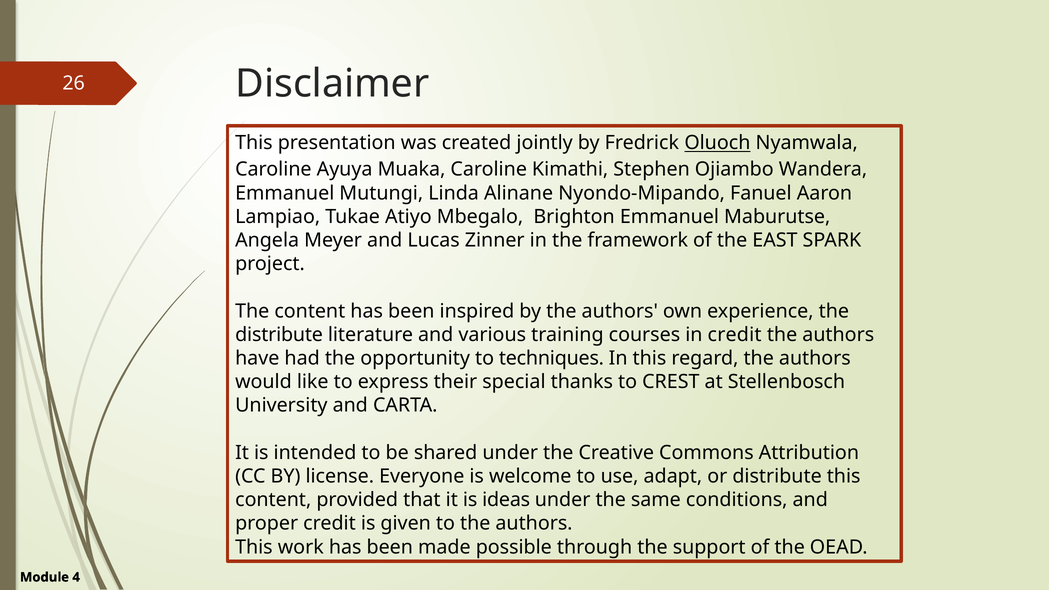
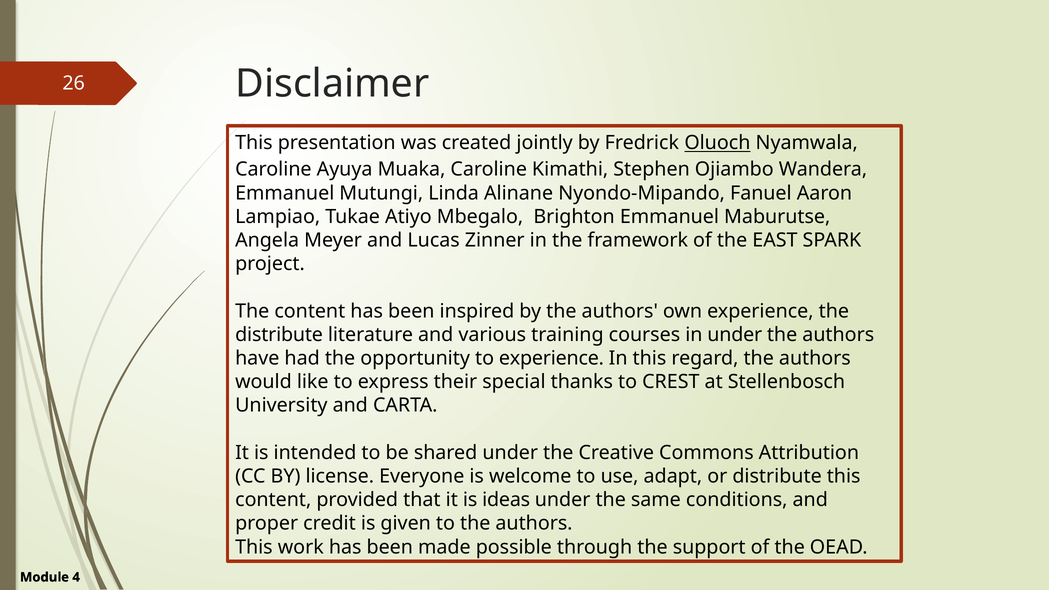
in credit: credit -> under (735, 335)
to techniques: techniques -> experience (551, 358)
